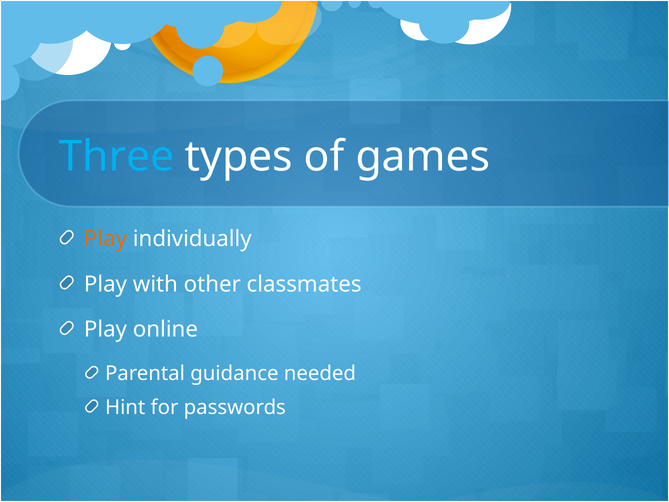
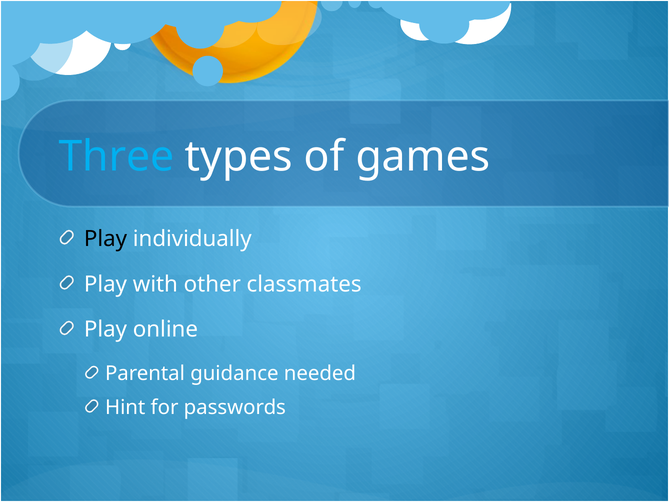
Play colour: orange -> black (105, 239)
